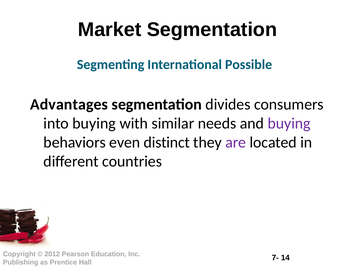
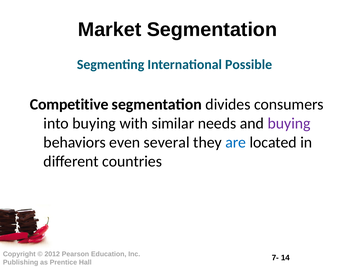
Advantages: Advantages -> Competitive (69, 104)
distinct: distinct -> several (167, 142)
are colour: purple -> blue (236, 142)
